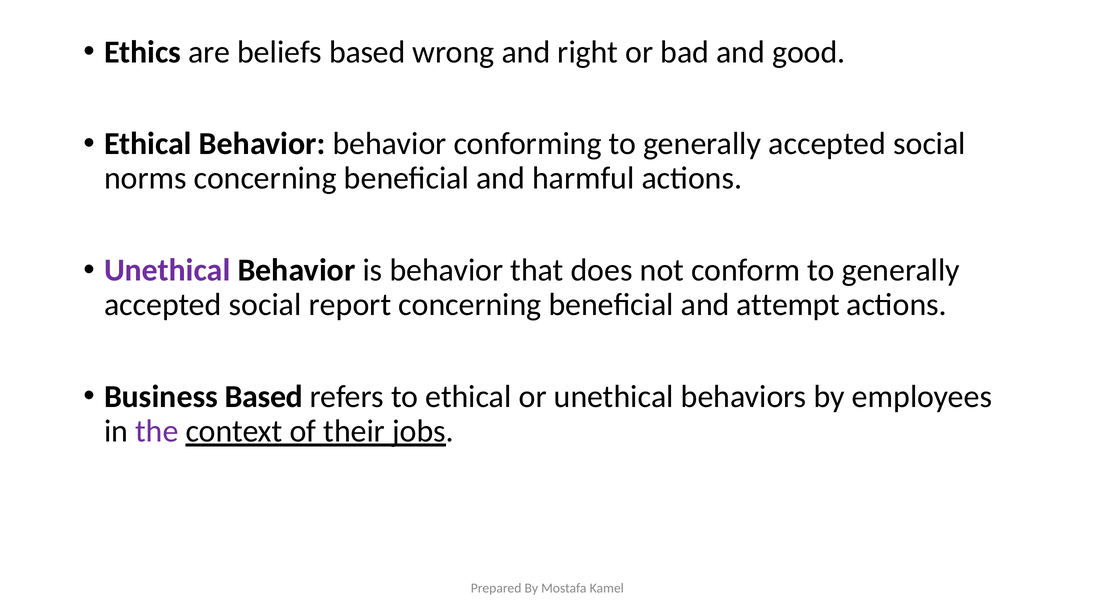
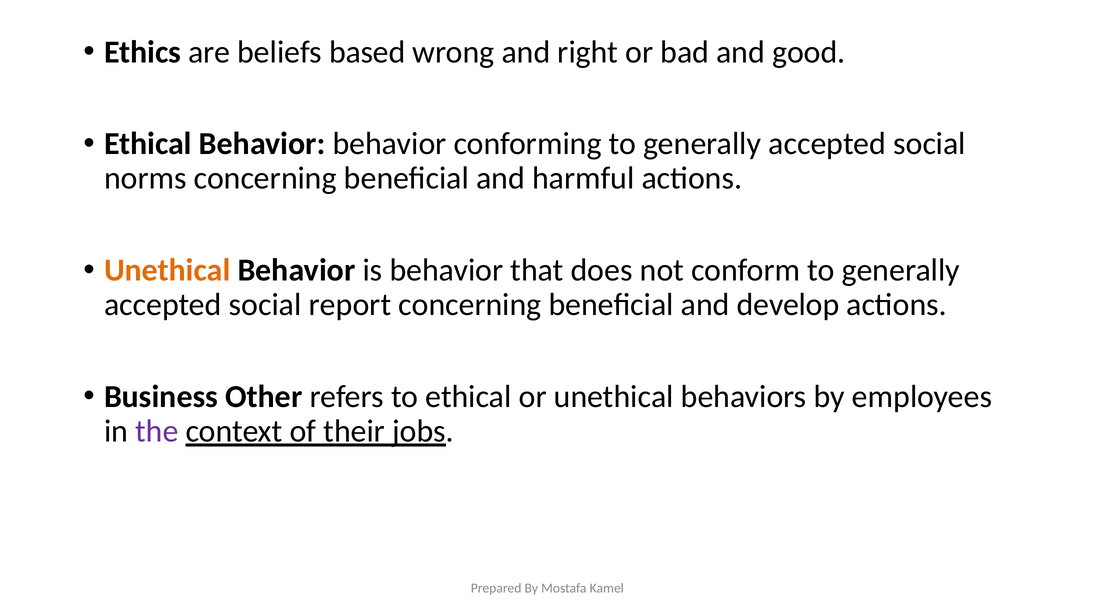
Unethical colour: purple -> orange (167, 270)
attempt: attempt -> develop (788, 305)
Business Based: Based -> Other (264, 397)
